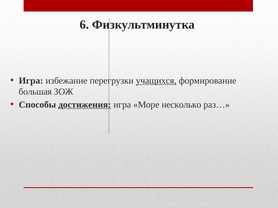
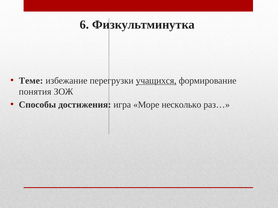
Игра: Игра -> Теме (31, 81)
большая: большая -> понятия (35, 92)
достижения underline: present -> none (85, 105)
